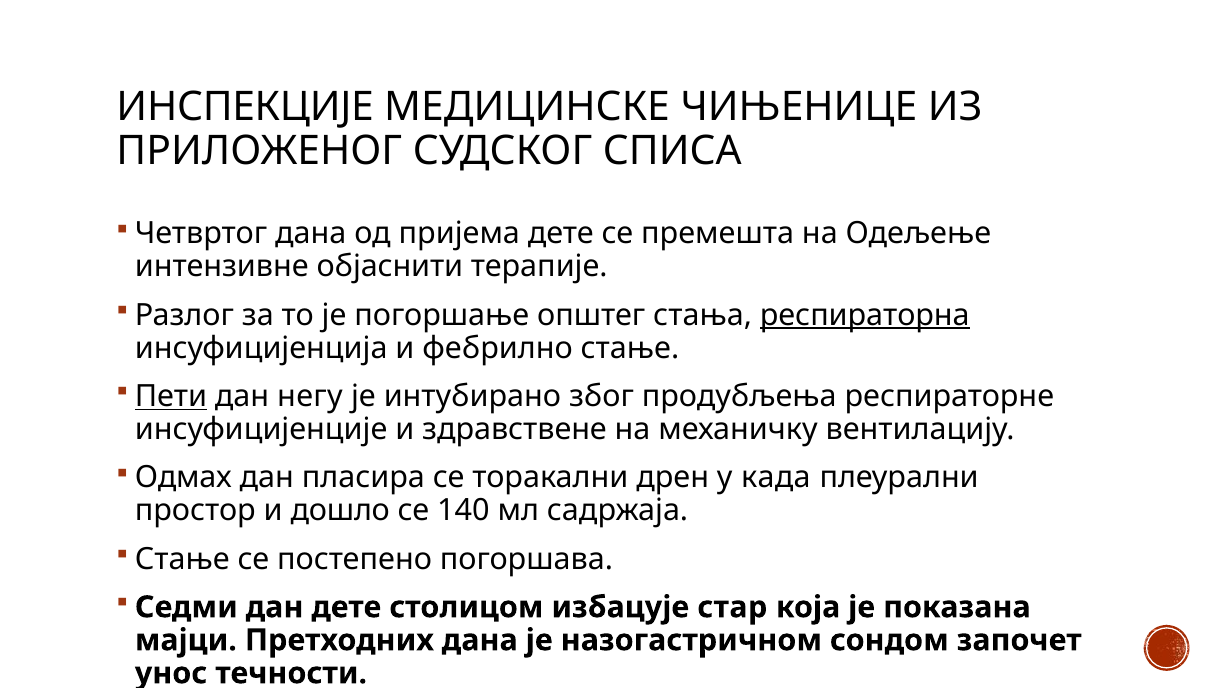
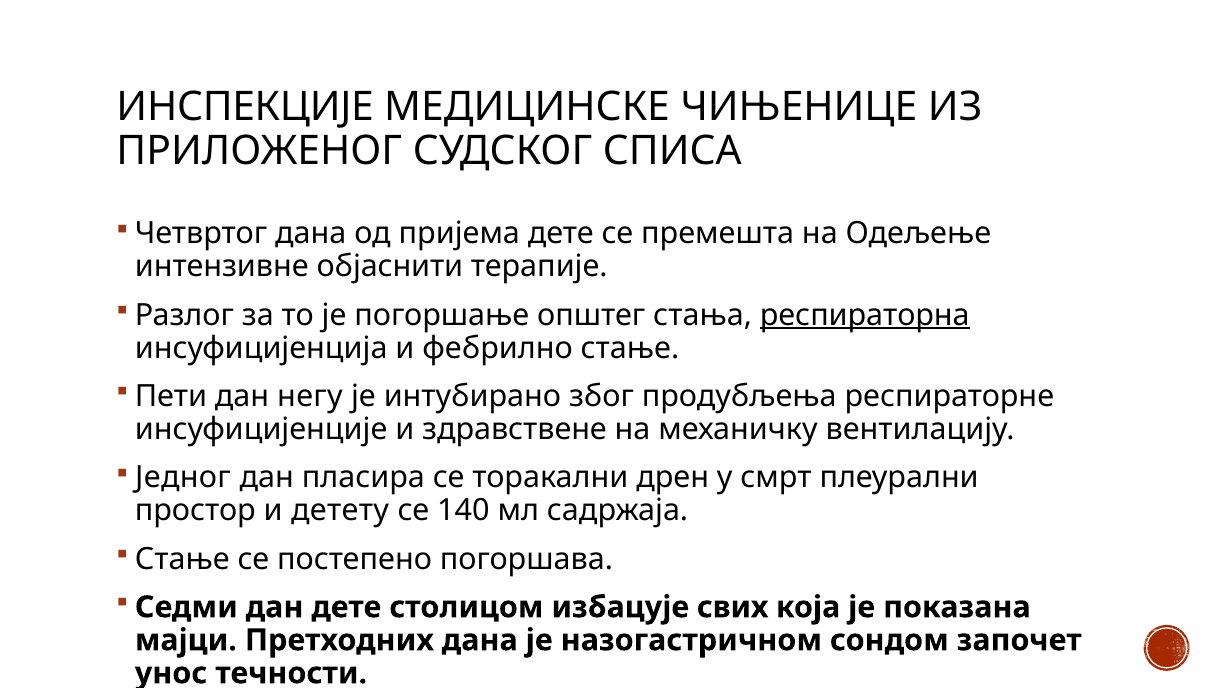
Пети underline: present -> none (171, 396)
Одмах: Одмах -> Једног (183, 478)
када: када -> смрт (776, 478)
дошло: дошло -> детету (340, 511)
стар: стар -> свих (733, 607)
